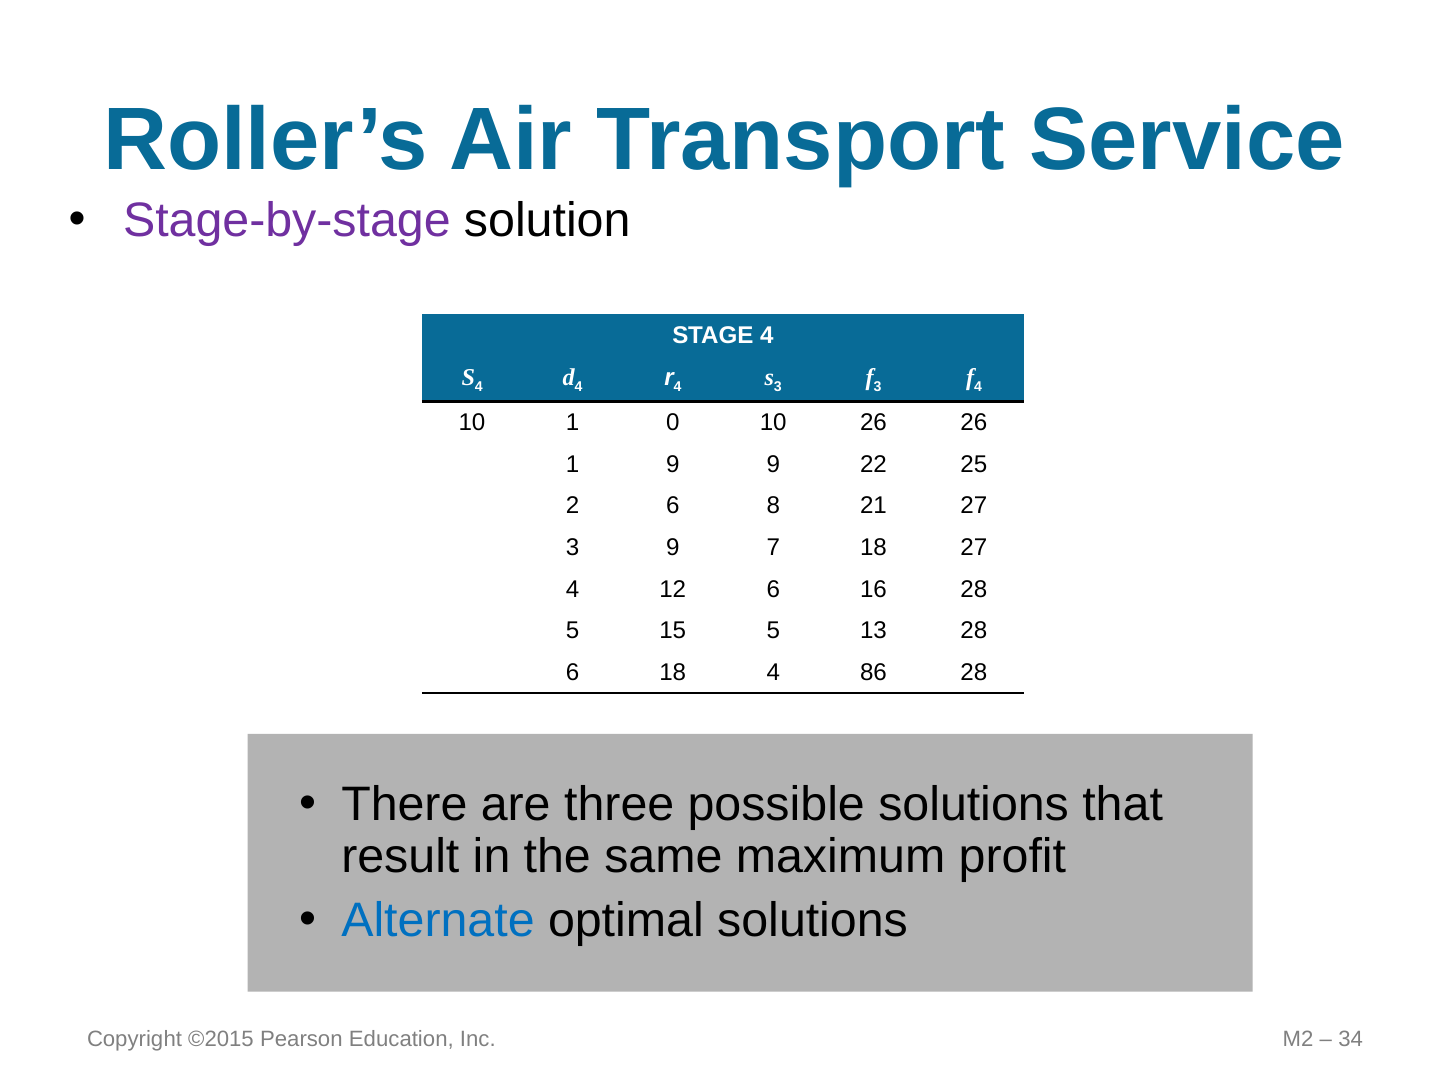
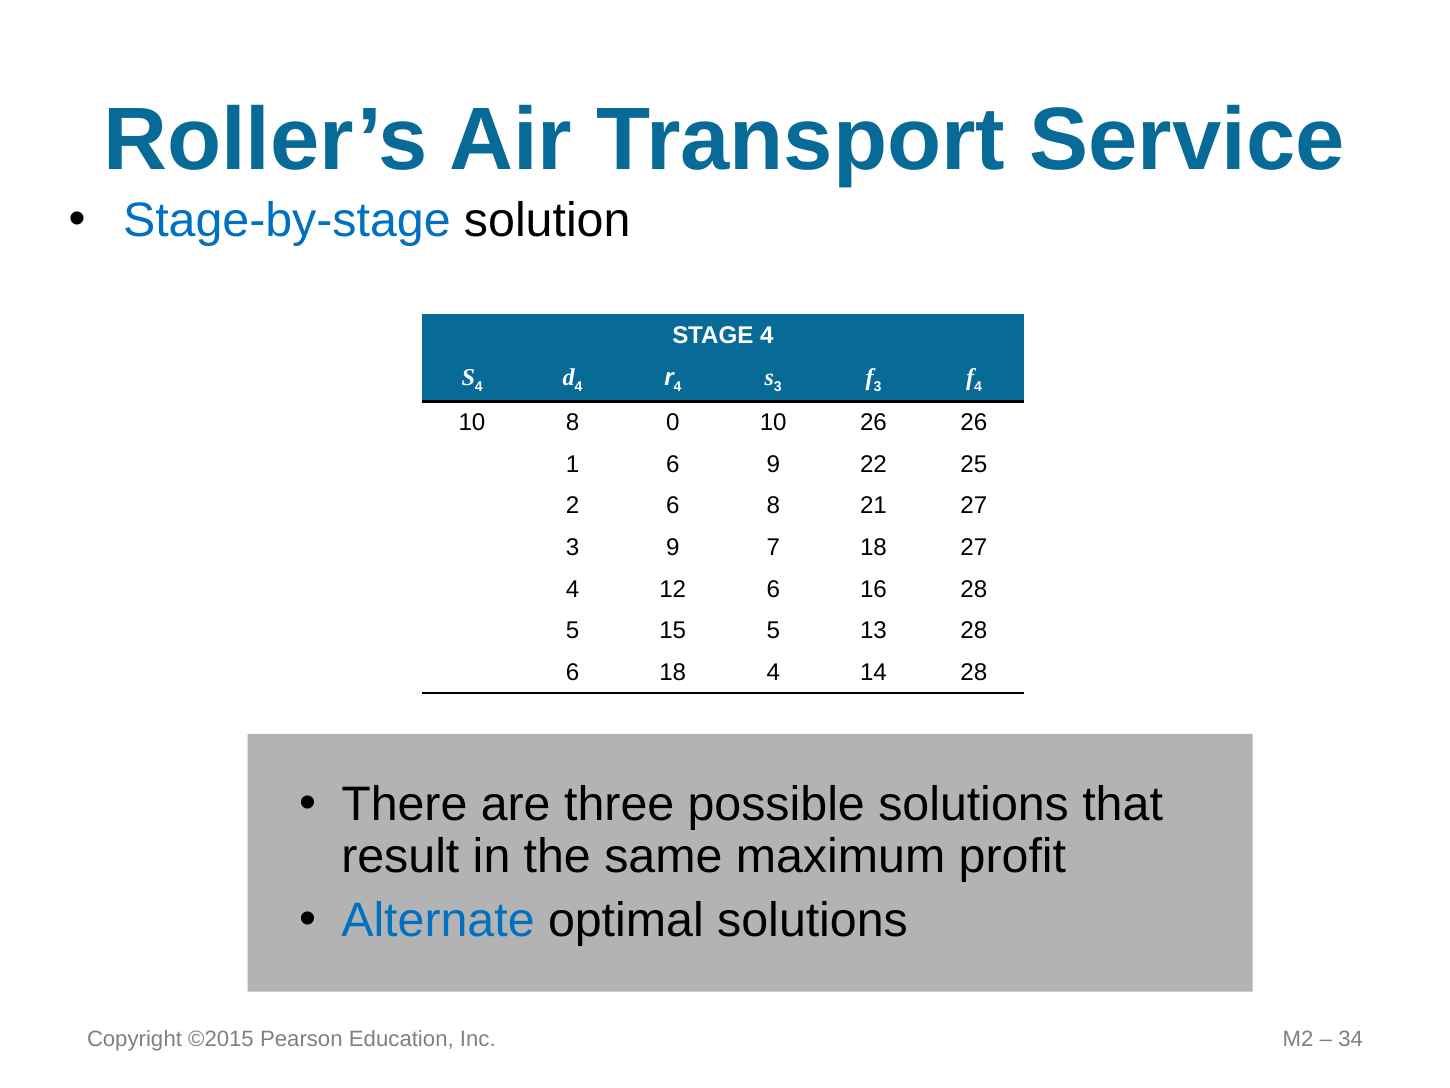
Stage-by-stage colour: purple -> blue (287, 220)
10 1: 1 -> 8 (573, 422)
1 9: 9 -> 6 (673, 464)
86: 86 -> 14 (874, 672)
